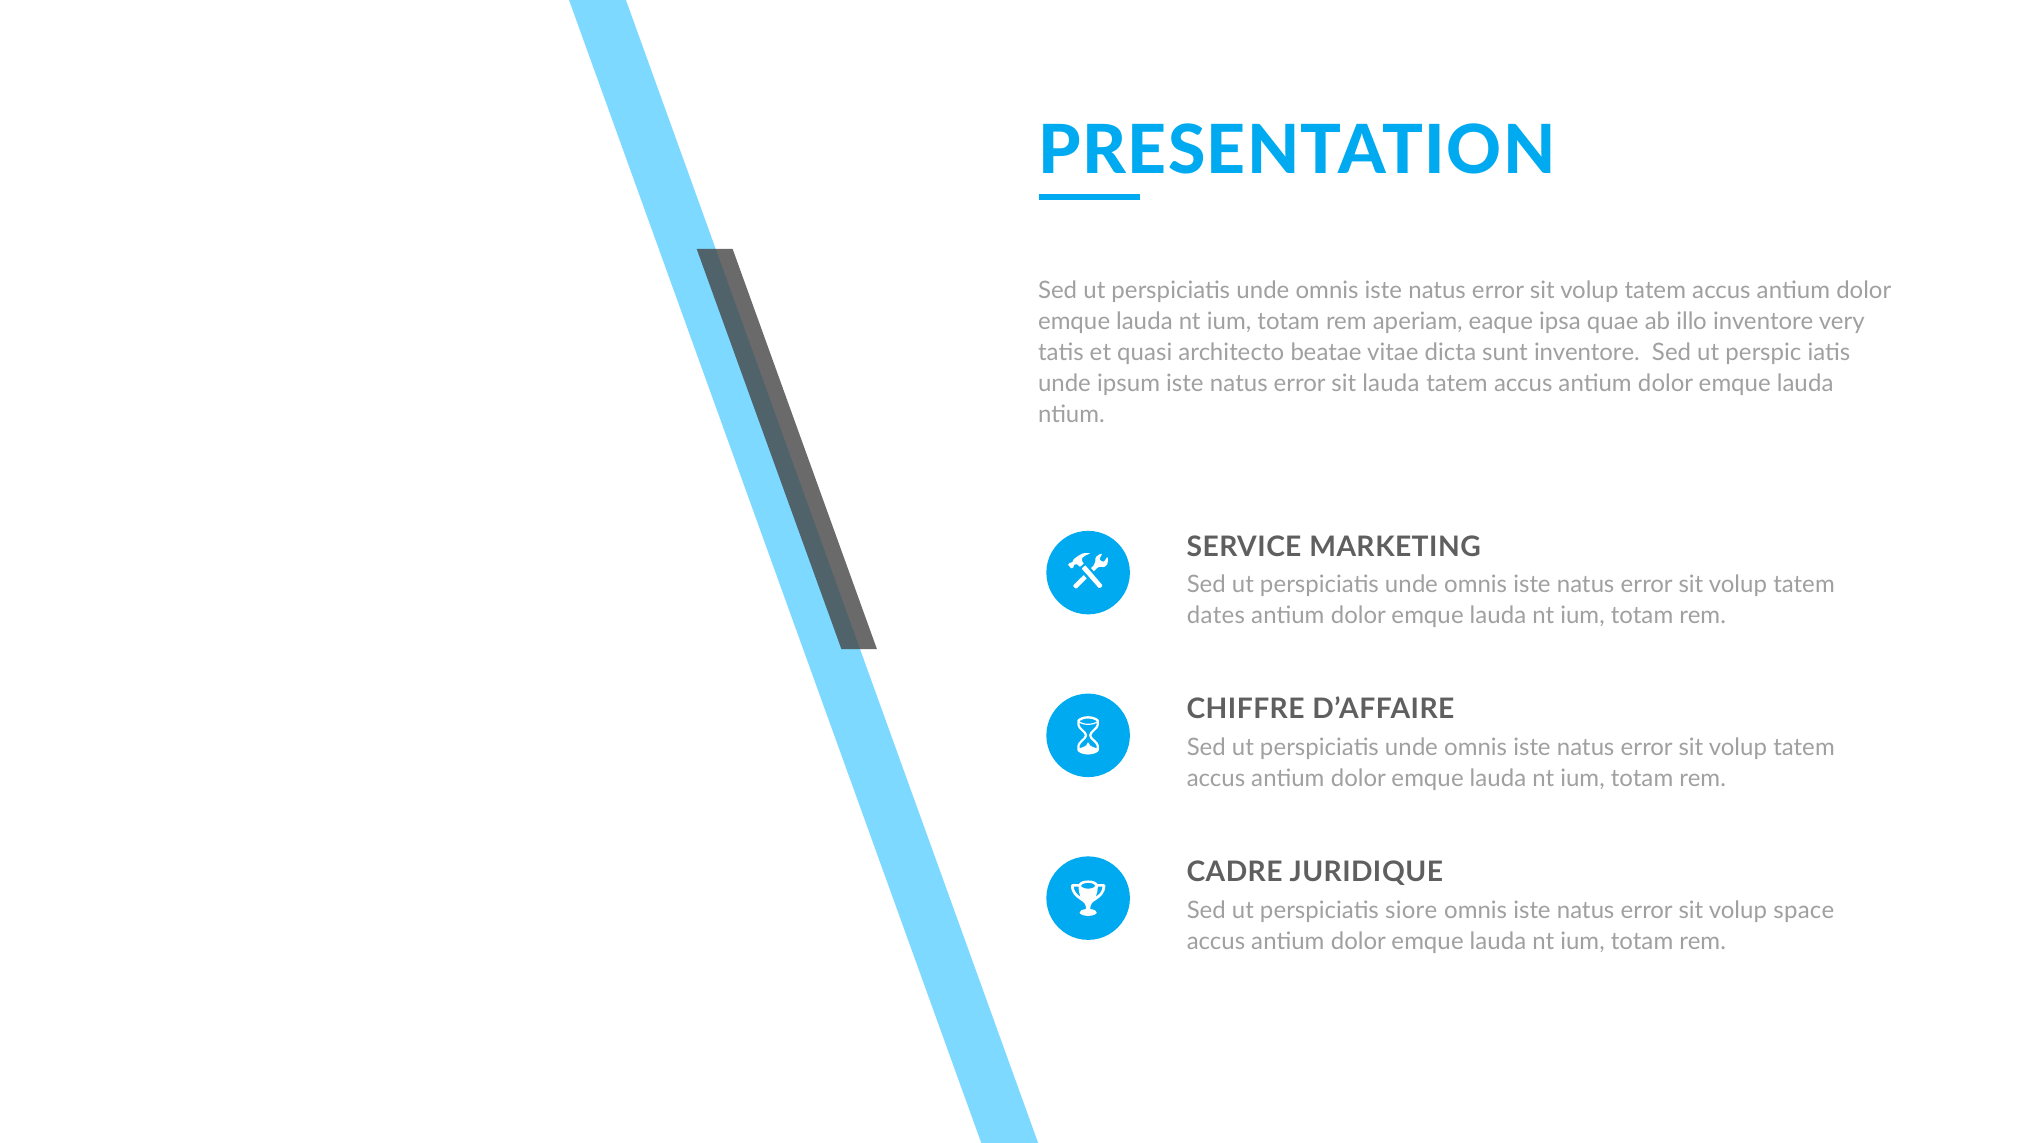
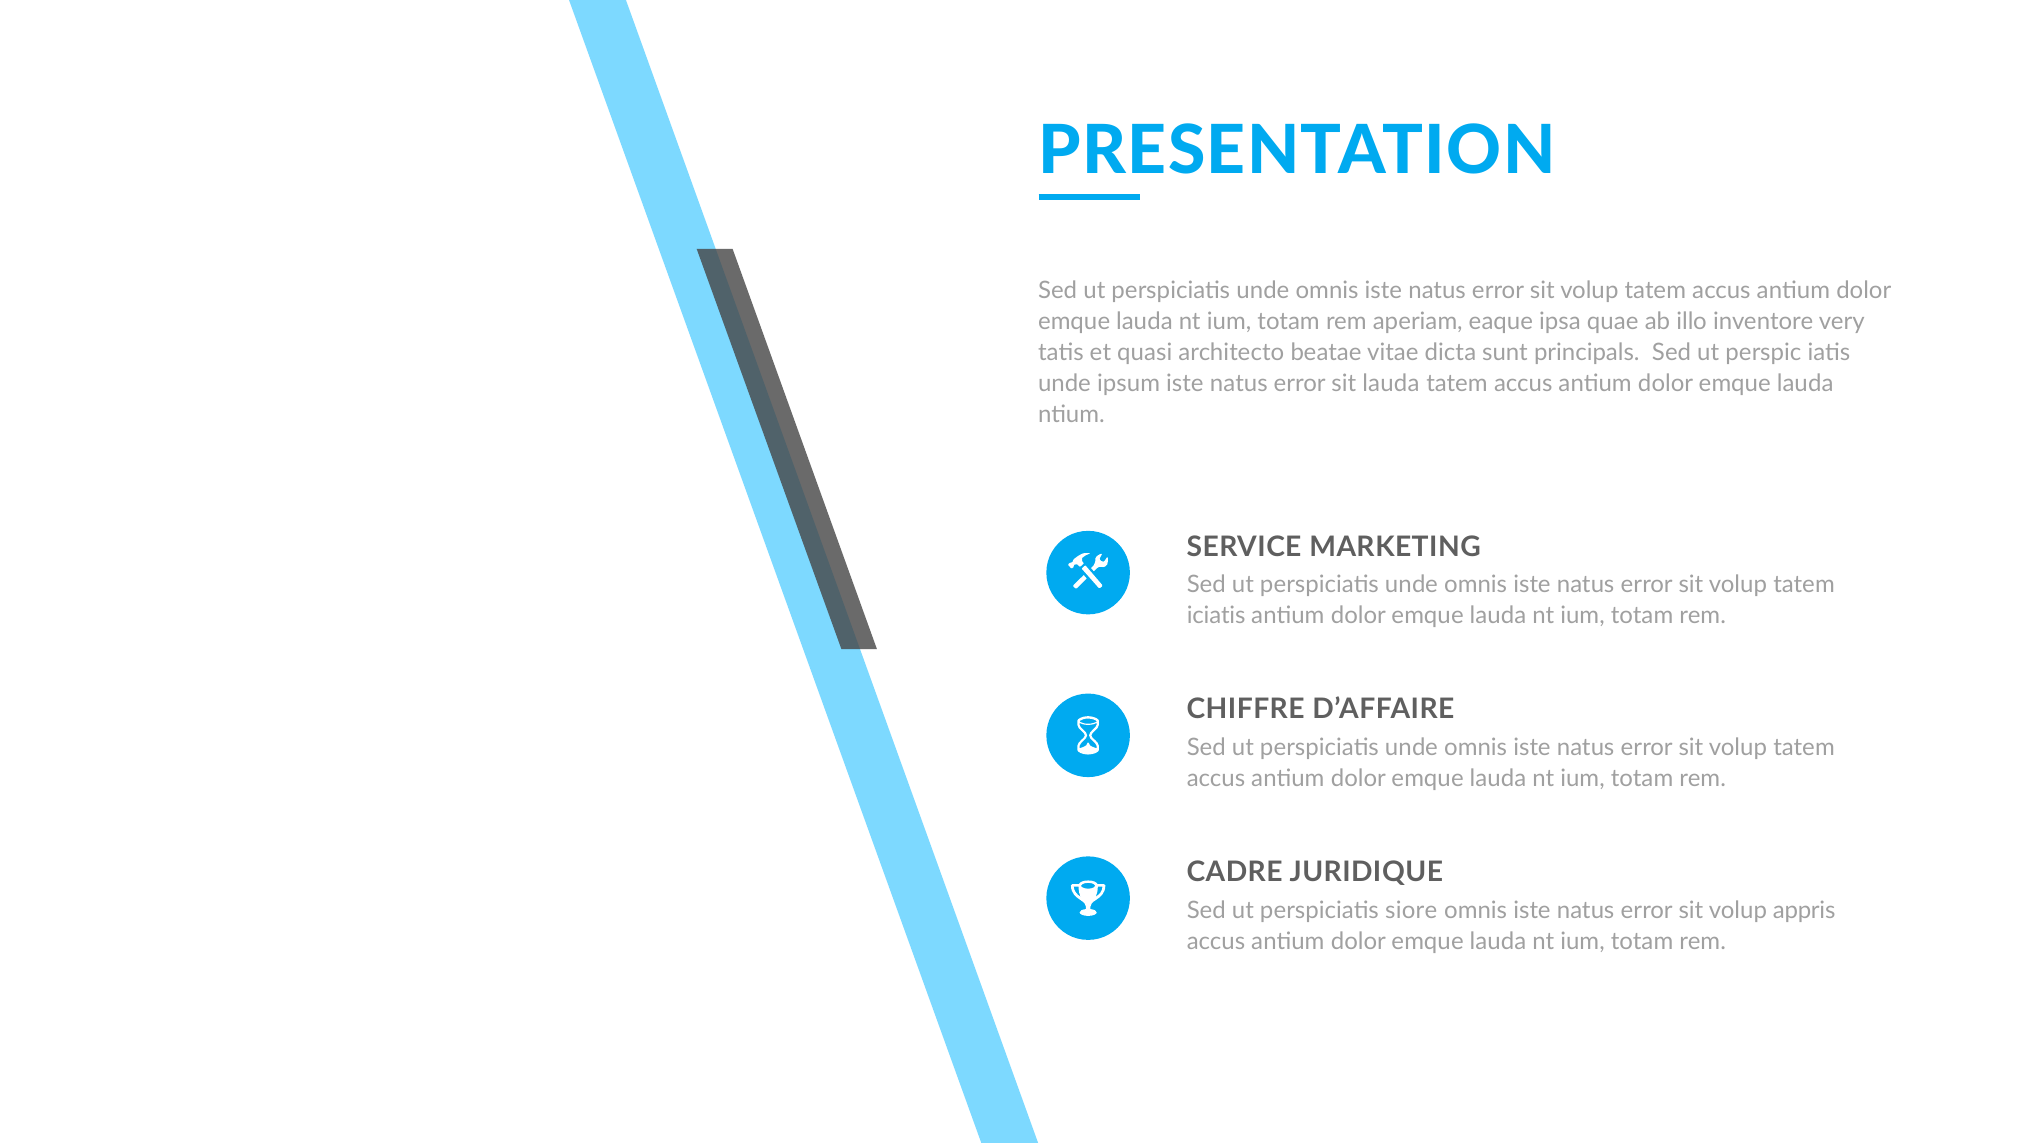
sunt inventore: inventore -> principals (1587, 353)
dates: dates -> iciatis (1216, 616)
space: space -> appris (1804, 911)
